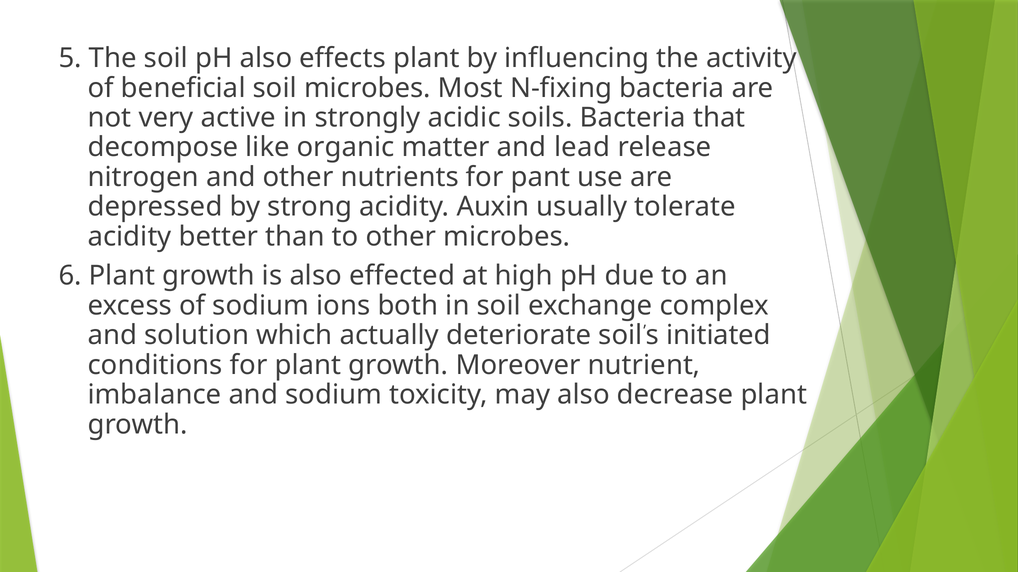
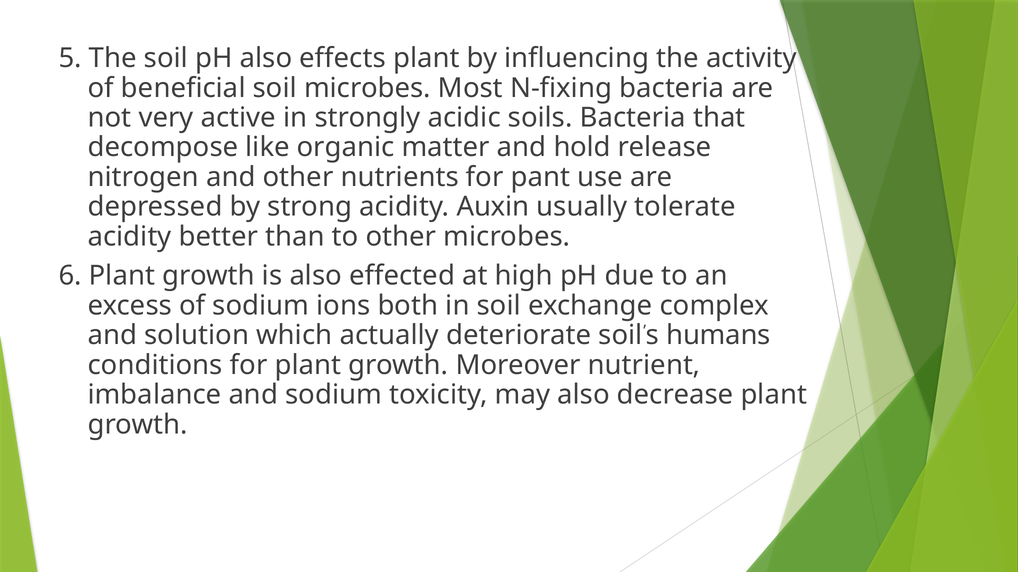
lead: lead -> hold (582, 148)
initiated: initiated -> humans (718, 336)
